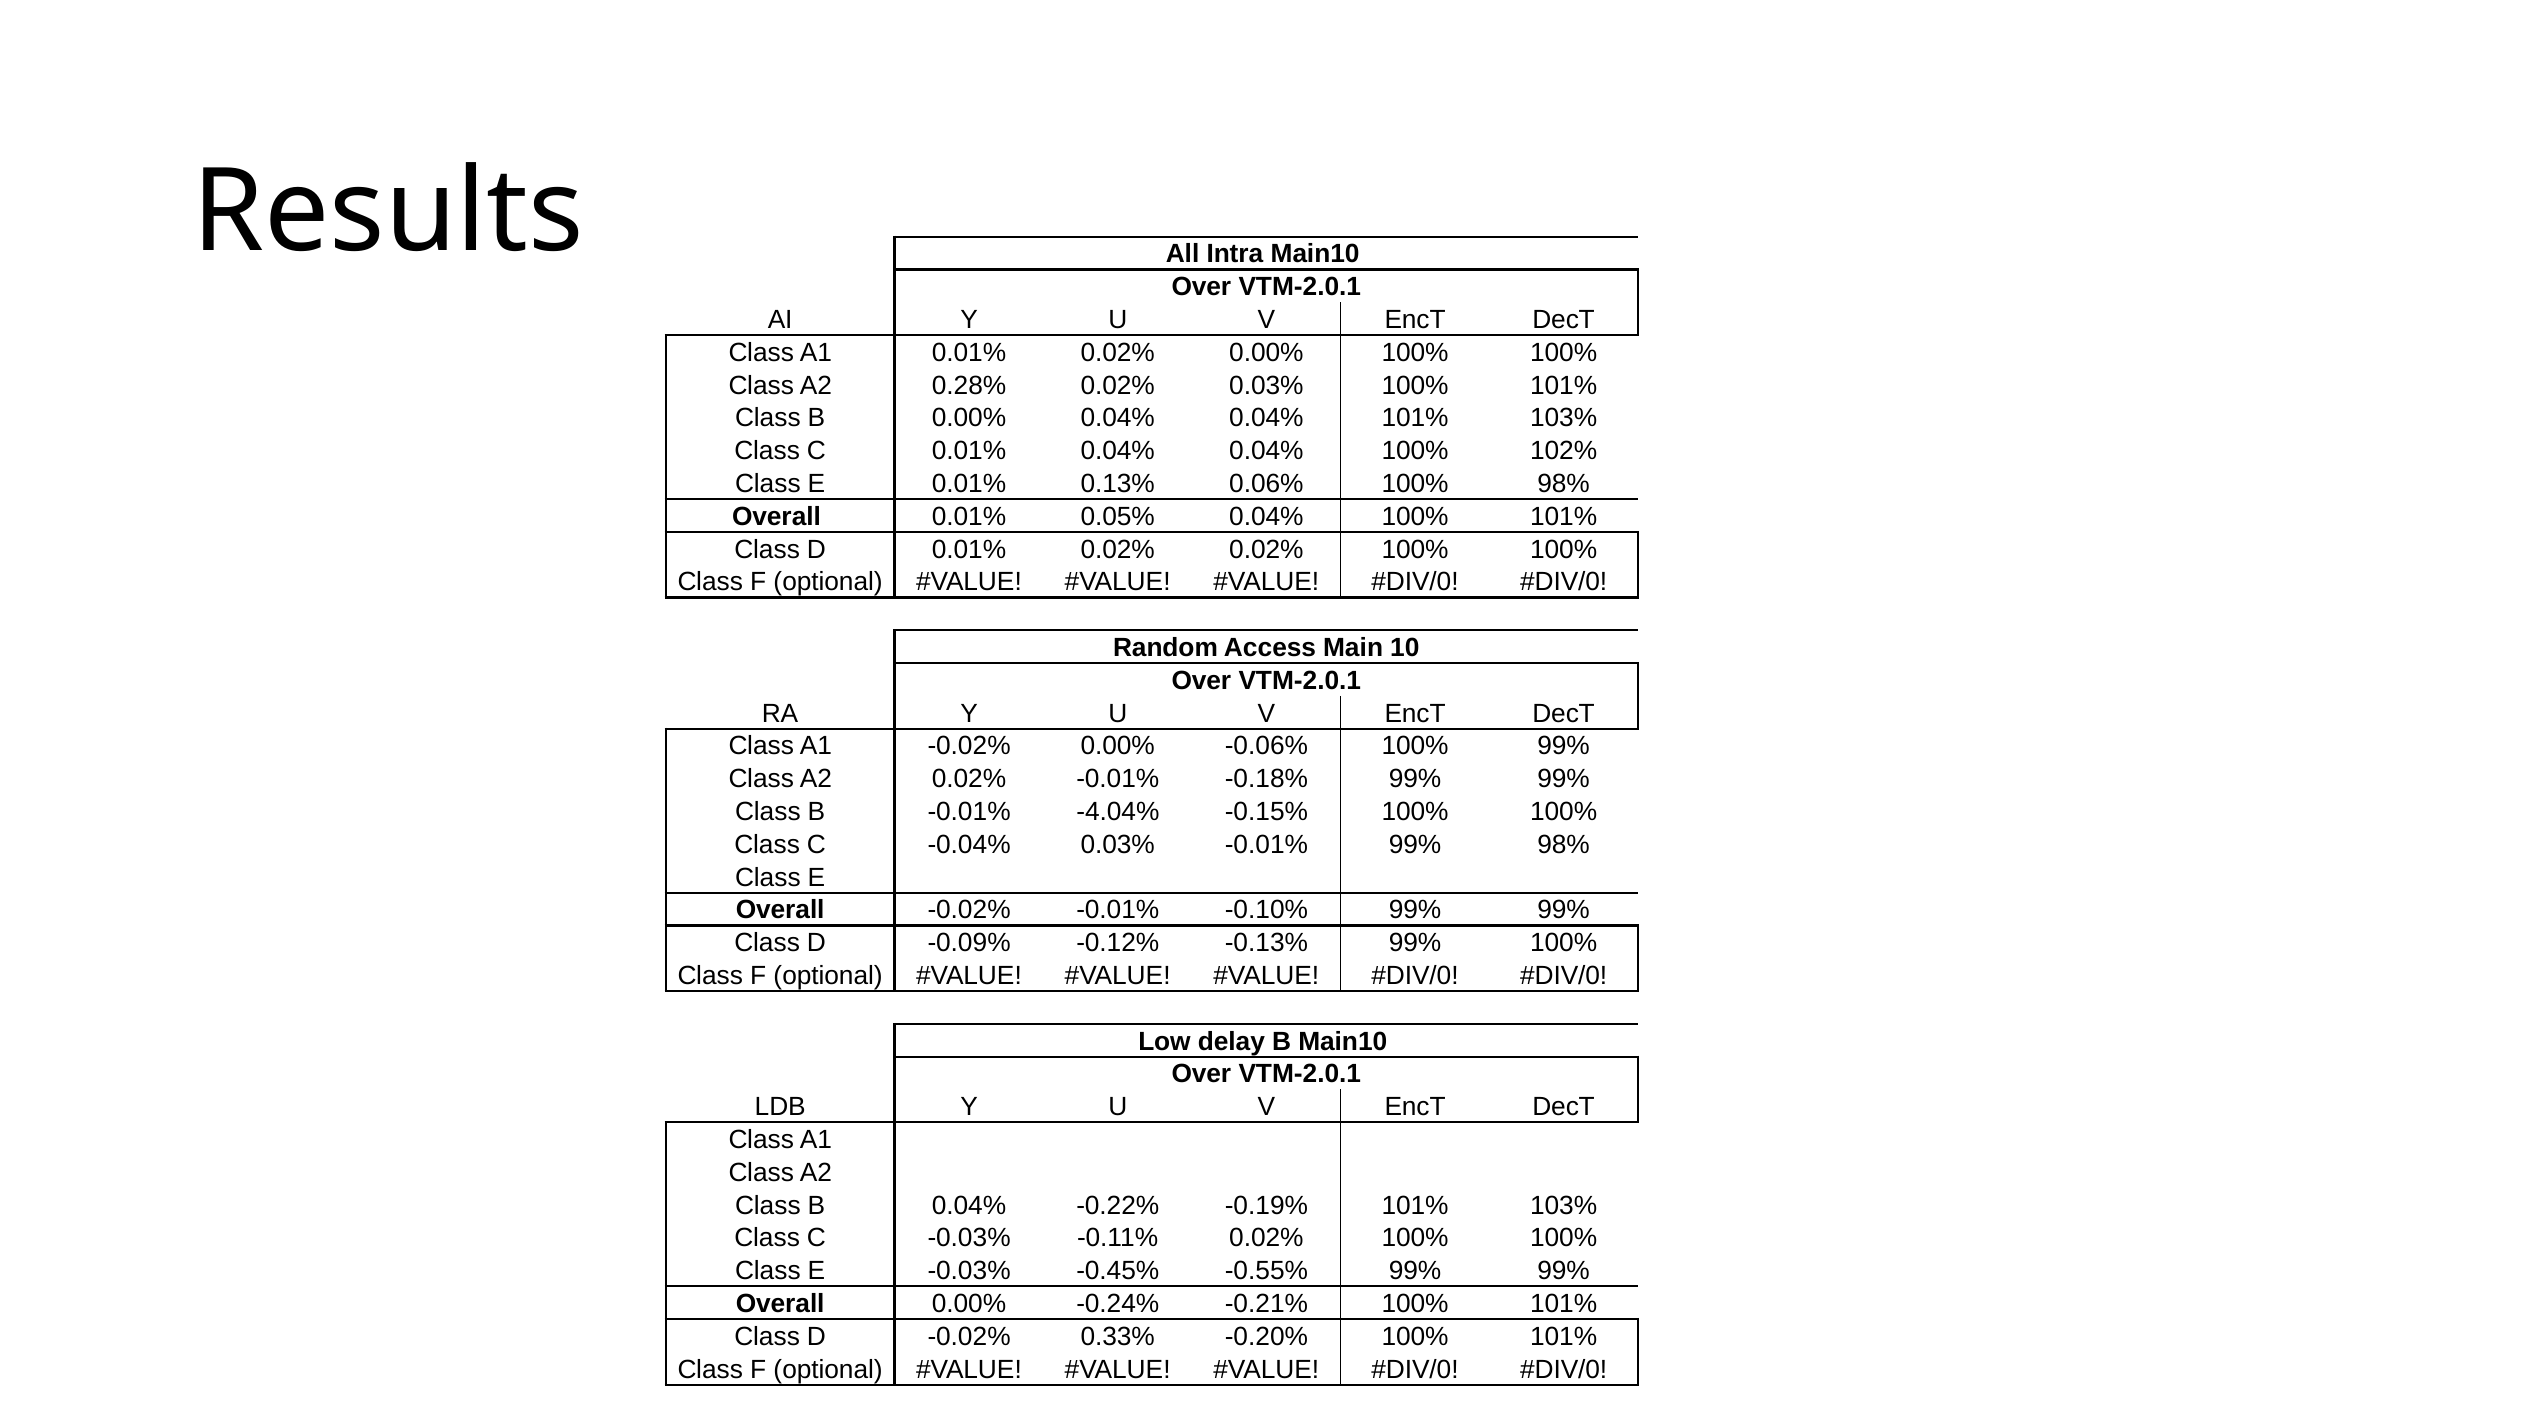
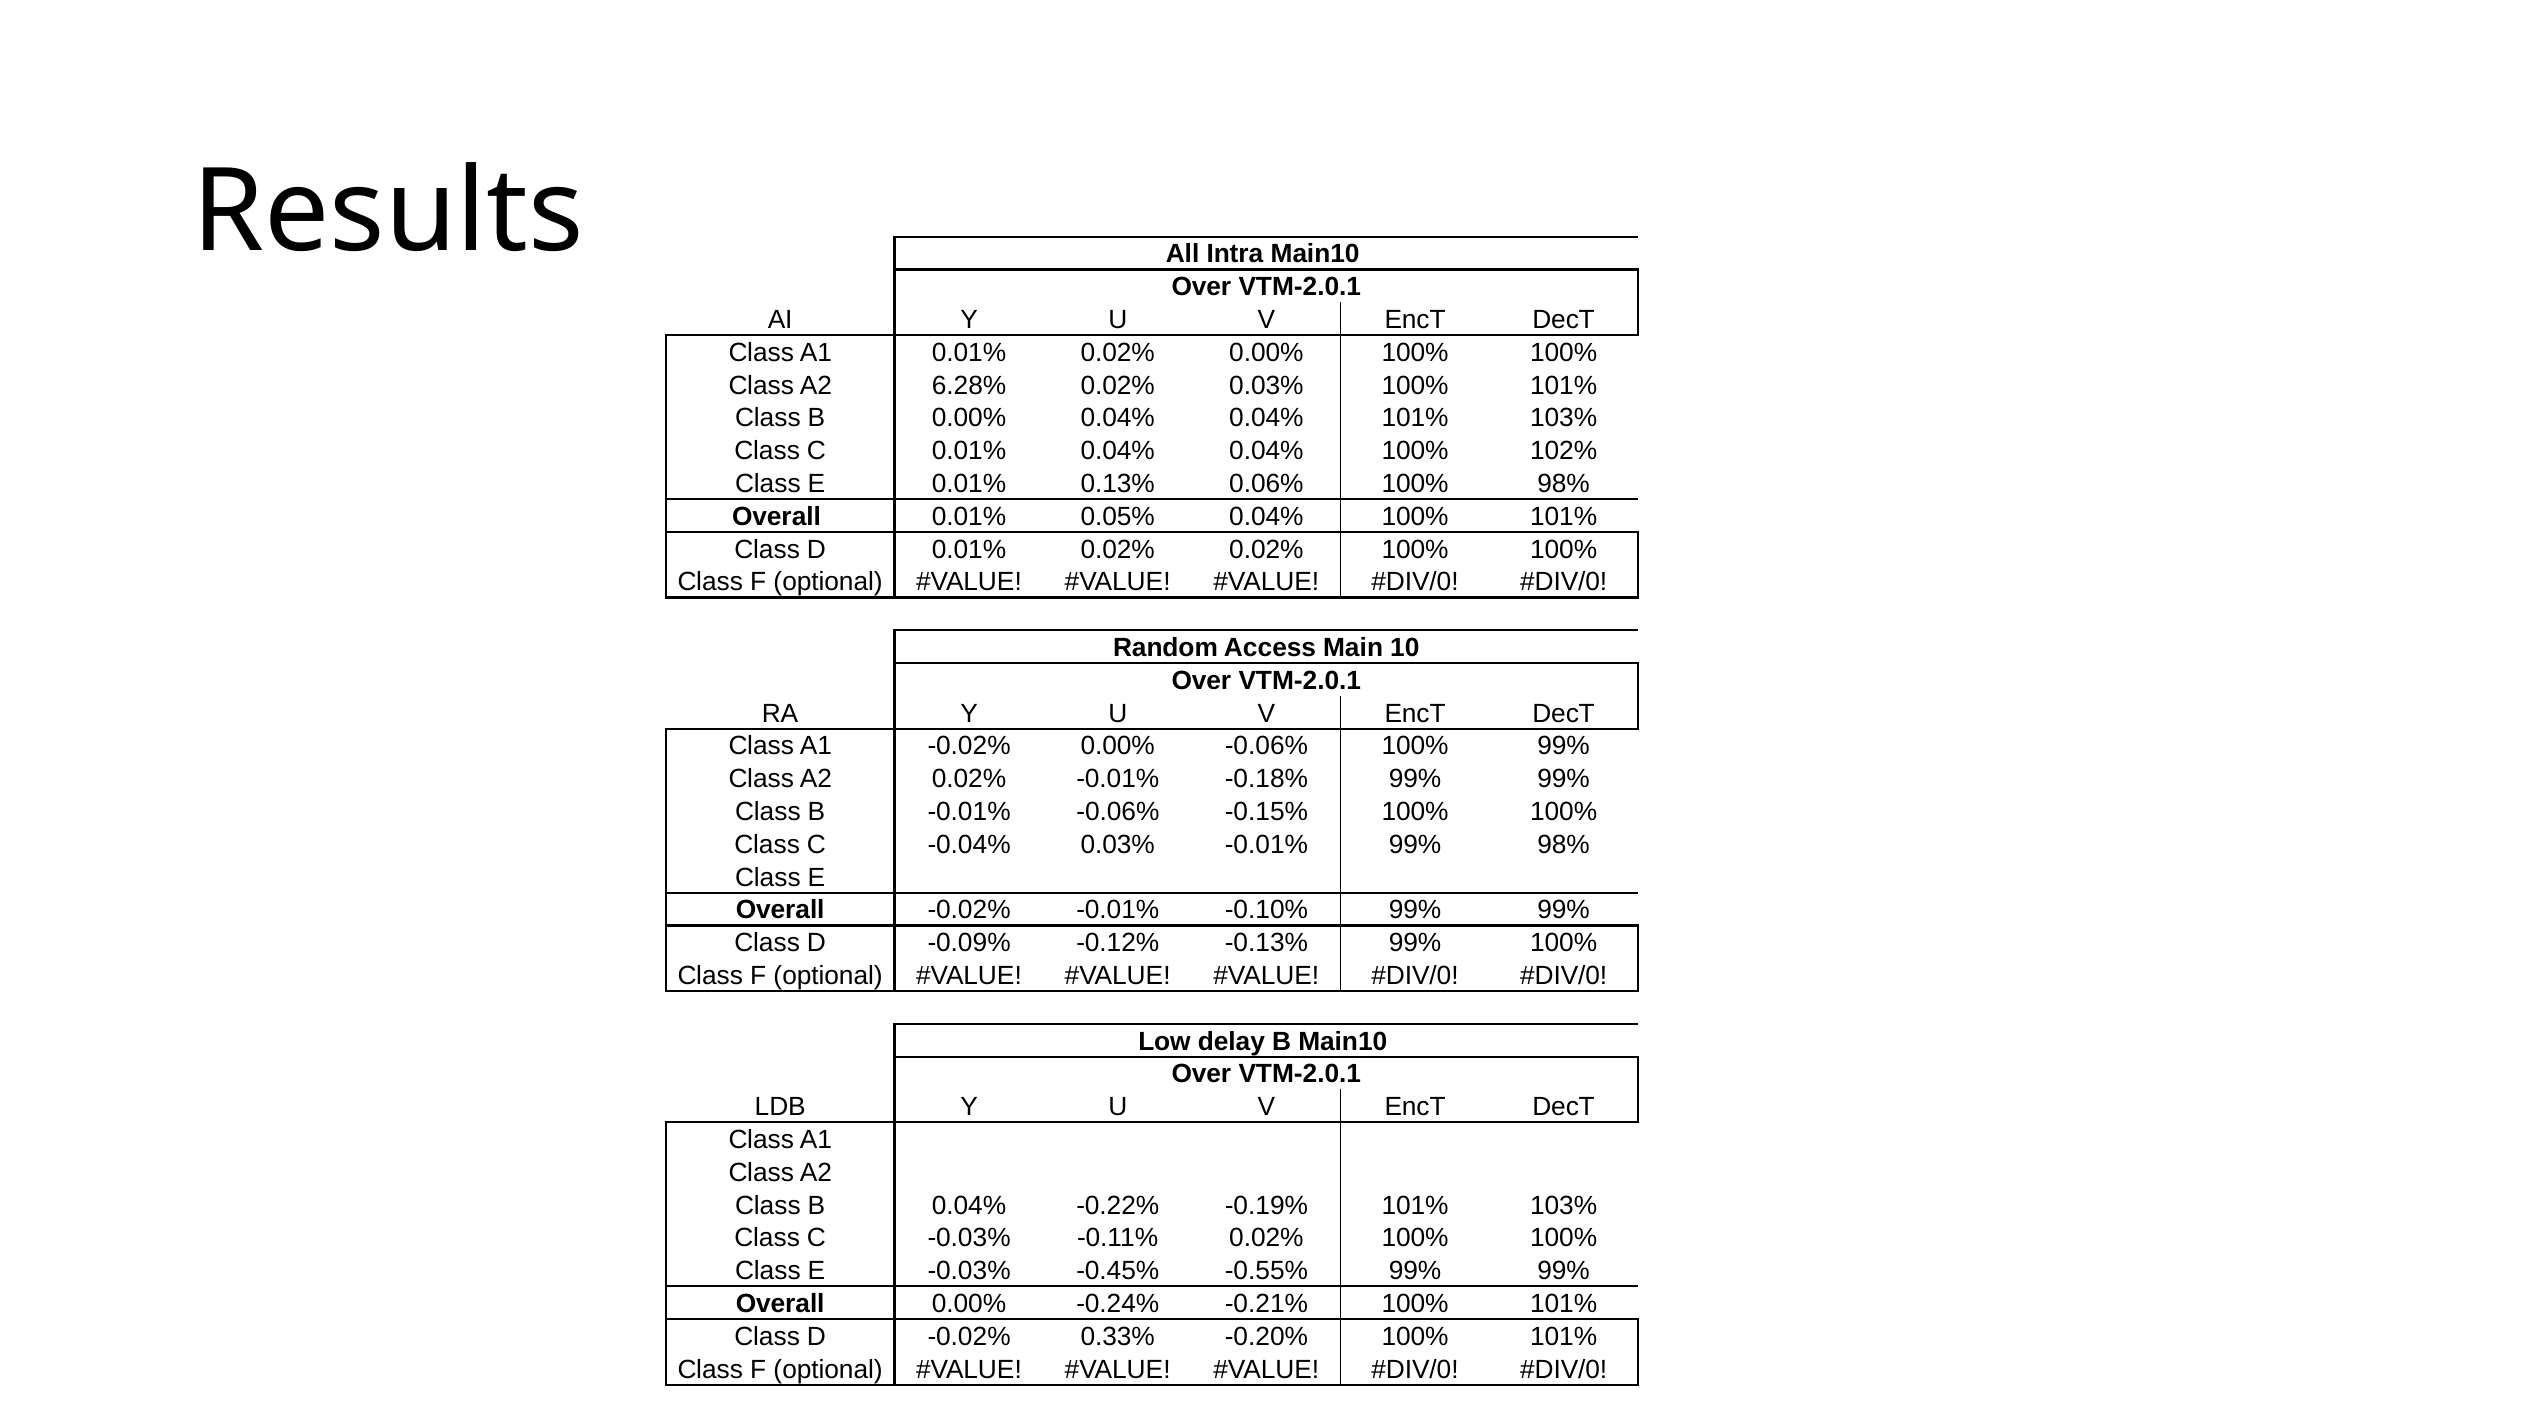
0.28%: 0.28% -> 6.28% (969, 385)
-0.01% -4.04%: -4.04% -> -0.06% (1118, 812)
